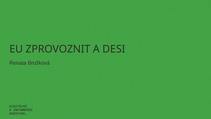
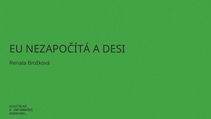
ZPROVOZNIT: ZPROVOZNIT -> NEZAPOČÍTÁ (58, 49)
